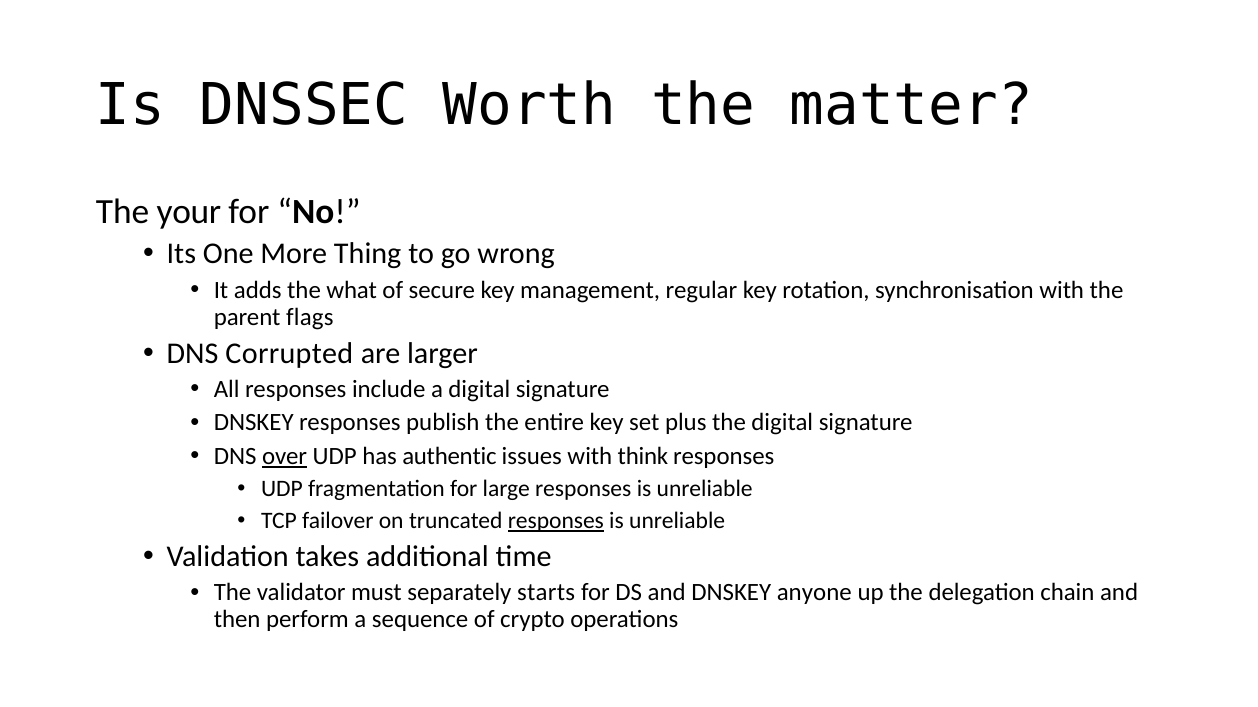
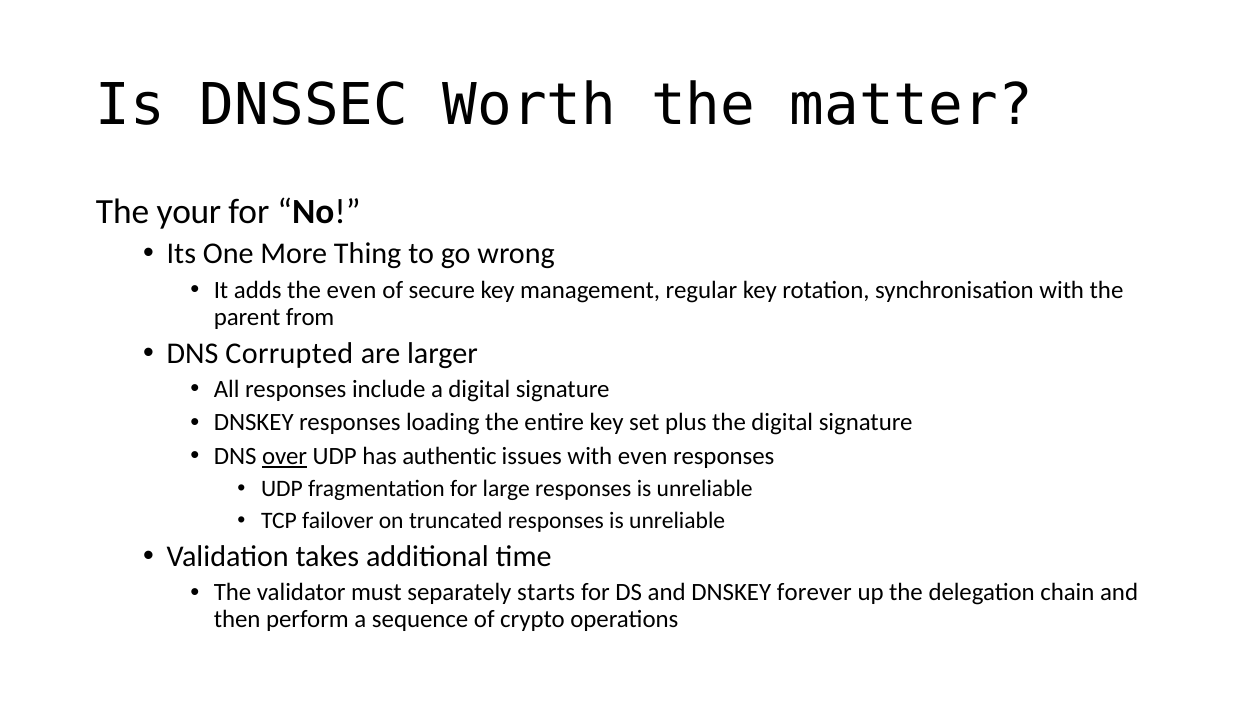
the what: what -> even (351, 290)
flags: flags -> from (310, 317)
publish: publish -> loading (443, 423)
with think: think -> even (643, 457)
responses underline: present -> none (556, 521)
anyone: anyone -> forever (814, 593)
